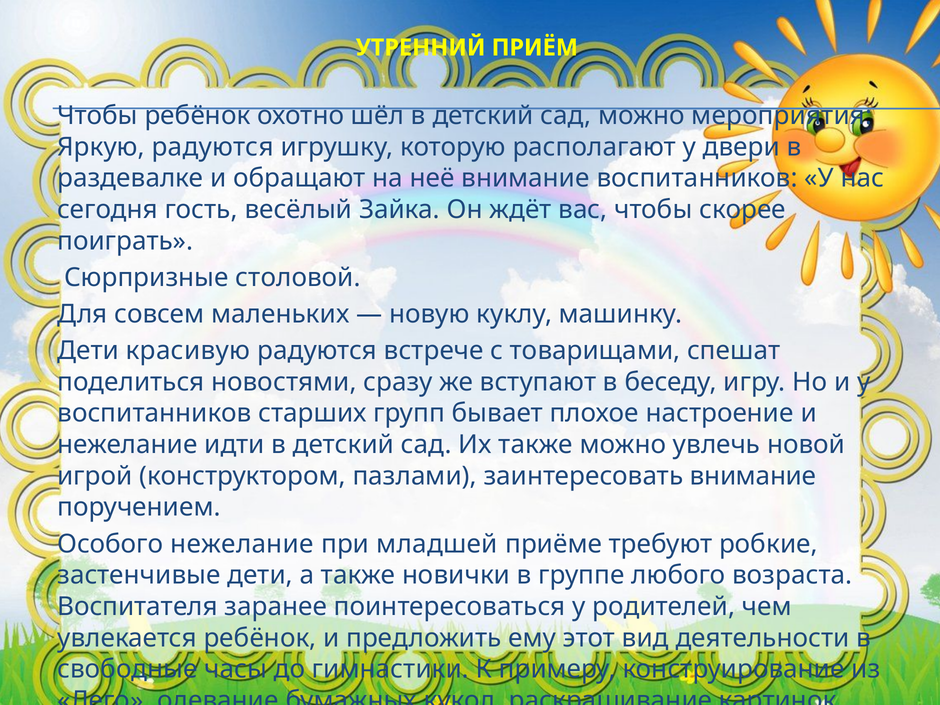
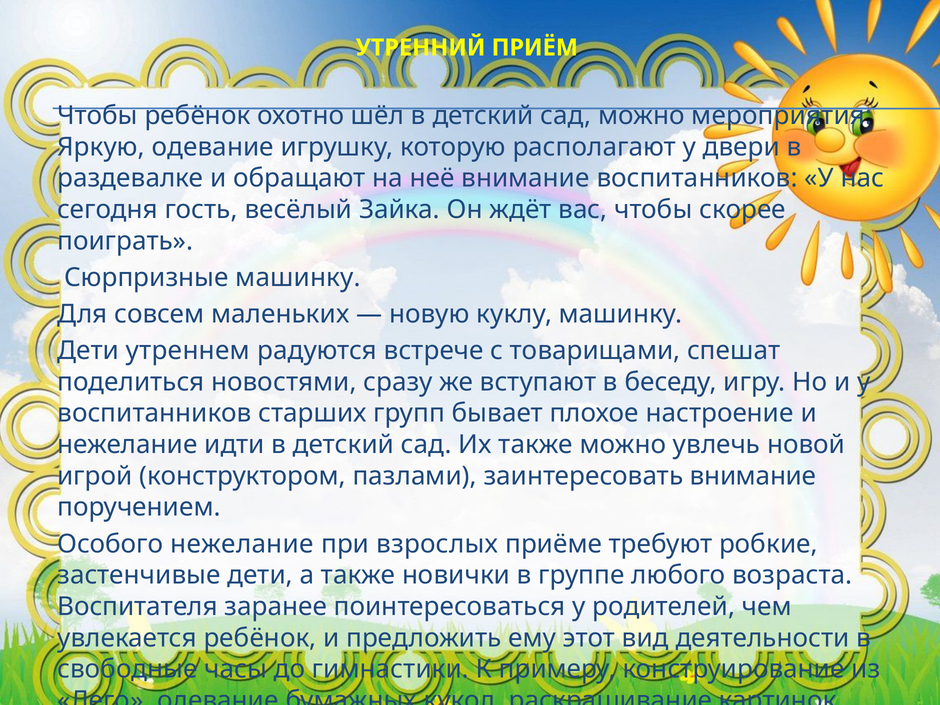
Яркую радуются: радуются -> одевание (213, 147)
Сюрпризные столовой: столовой -> машинку (298, 277)
красивую: красивую -> утреннем (188, 351)
младшей: младшей -> взрослых (437, 544)
